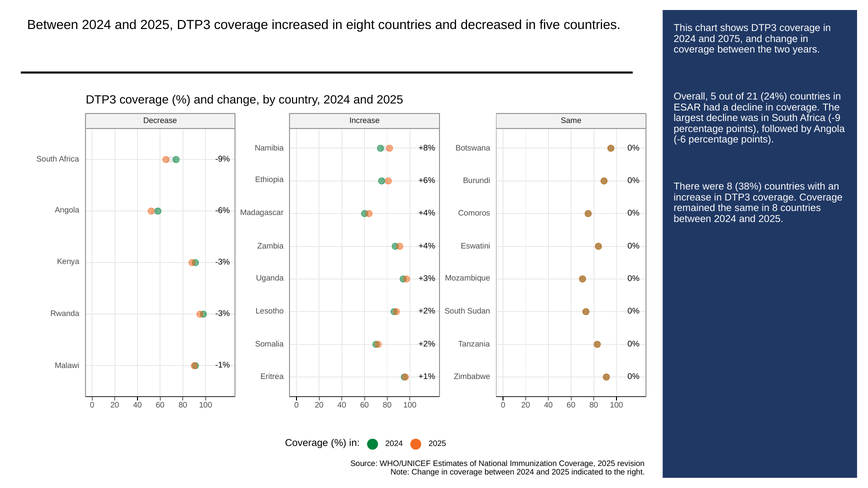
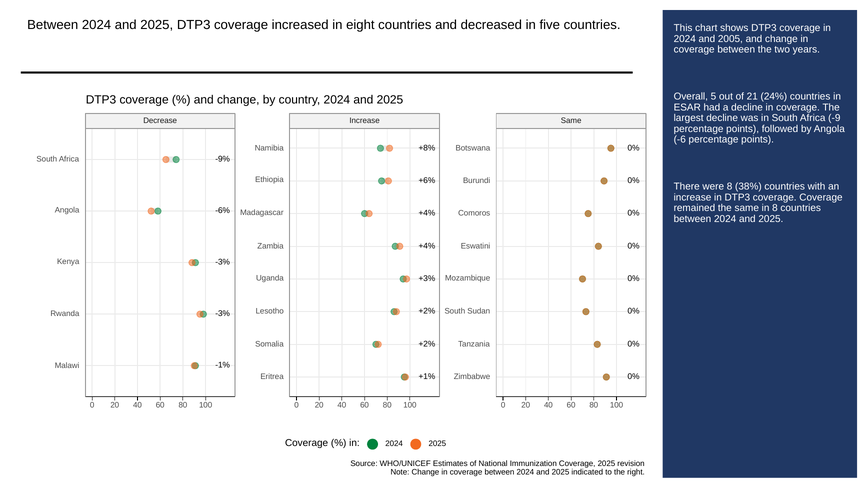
2075: 2075 -> 2005 (730, 39)
